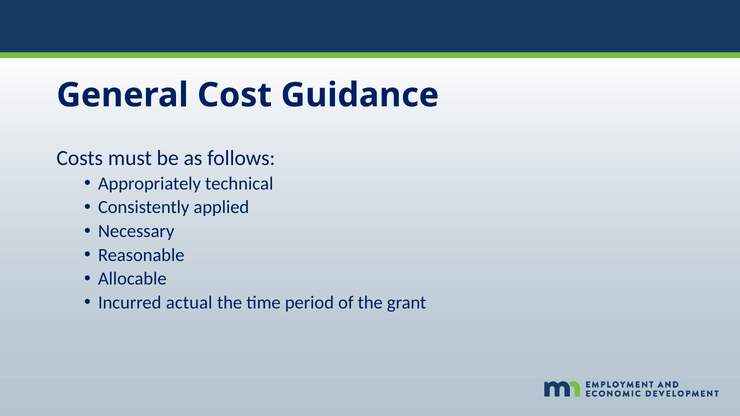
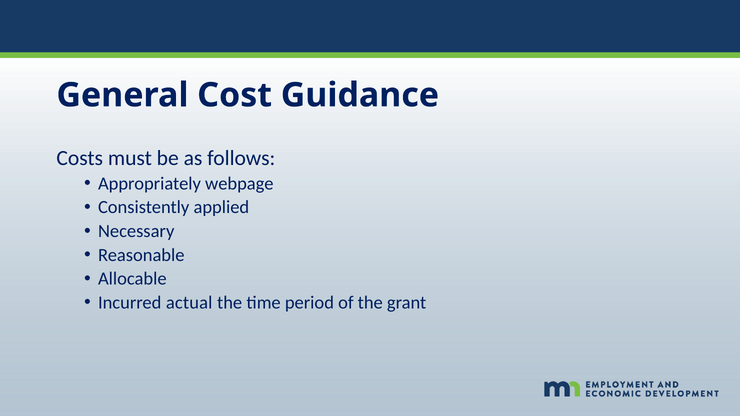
technical: technical -> webpage (239, 184)
